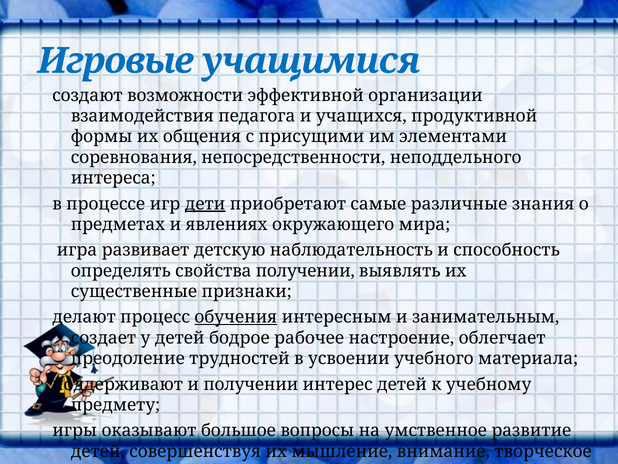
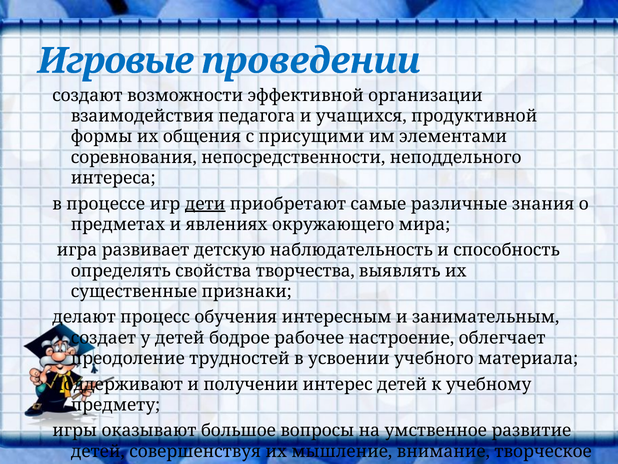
учащимися: учащимися -> проведении (311, 61)
свойства получении: получении -> творчества (305, 271)
обучения underline: present -> none (236, 317)
